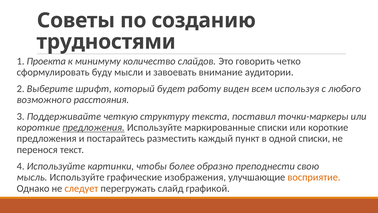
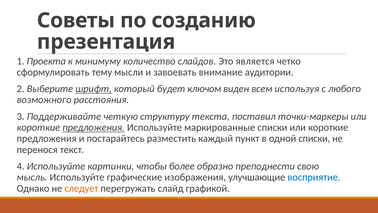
трудностями: трудностями -> презентация (106, 42)
говорить: говорить -> является (255, 61)
буду: буду -> тему (102, 72)
шрифт underline: none -> present (94, 89)
работу: работу -> ключом (204, 89)
восприятие colour: orange -> blue (314, 177)
